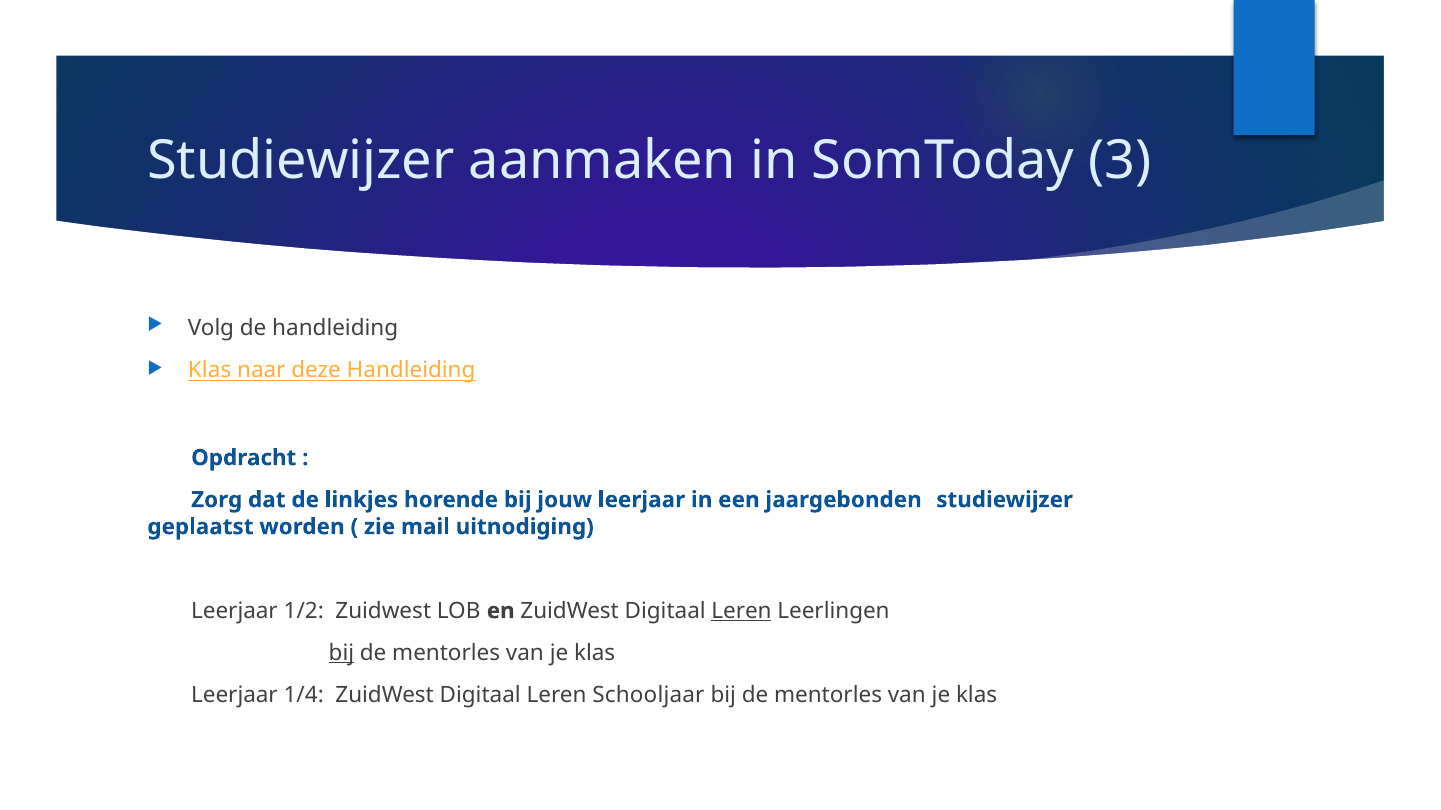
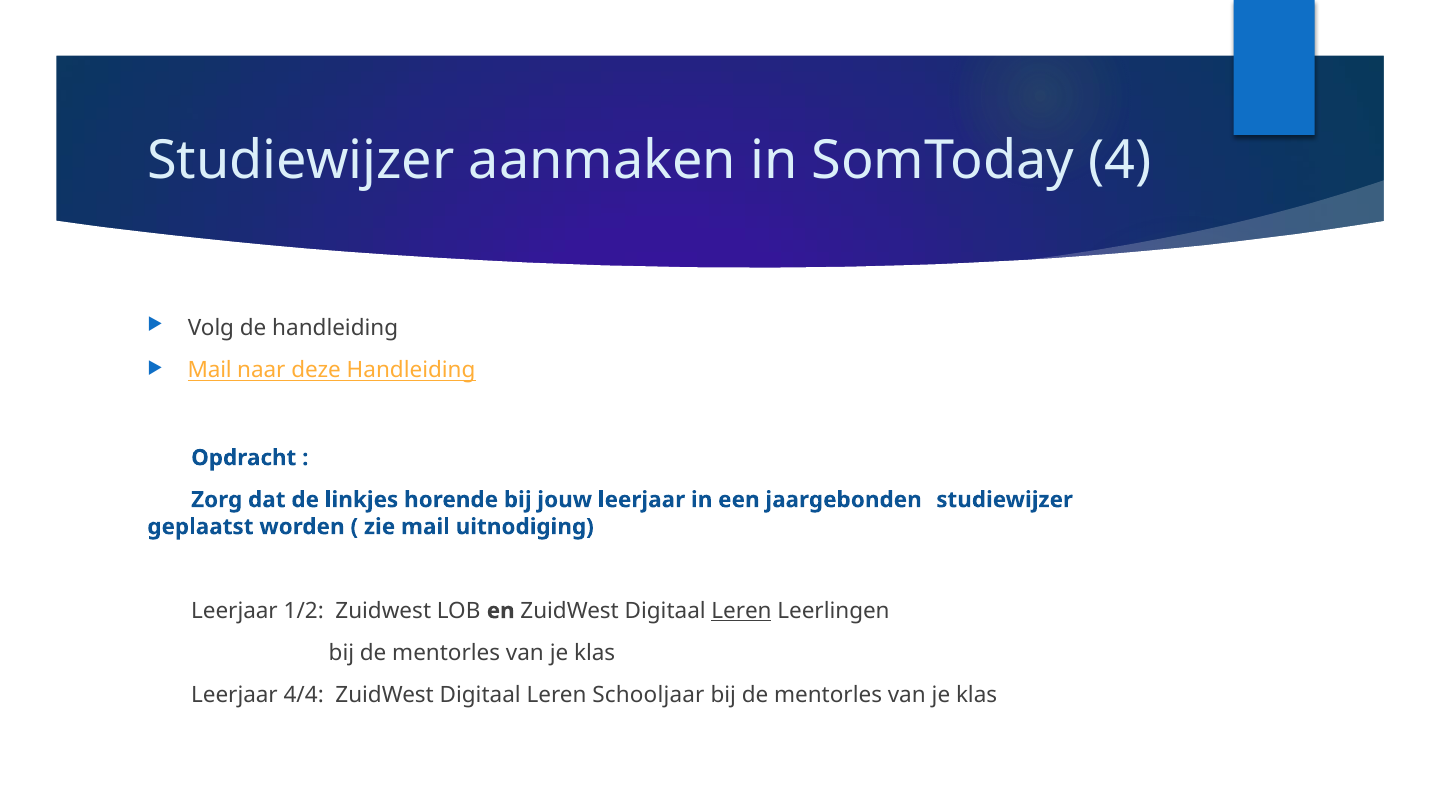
3: 3 -> 4 (1120, 161)
Klas: Klas -> Mail (210, 370)
bij underline: present -> none (341, 653)
1/4: 1/4 -> 4/4 (304, 695)
